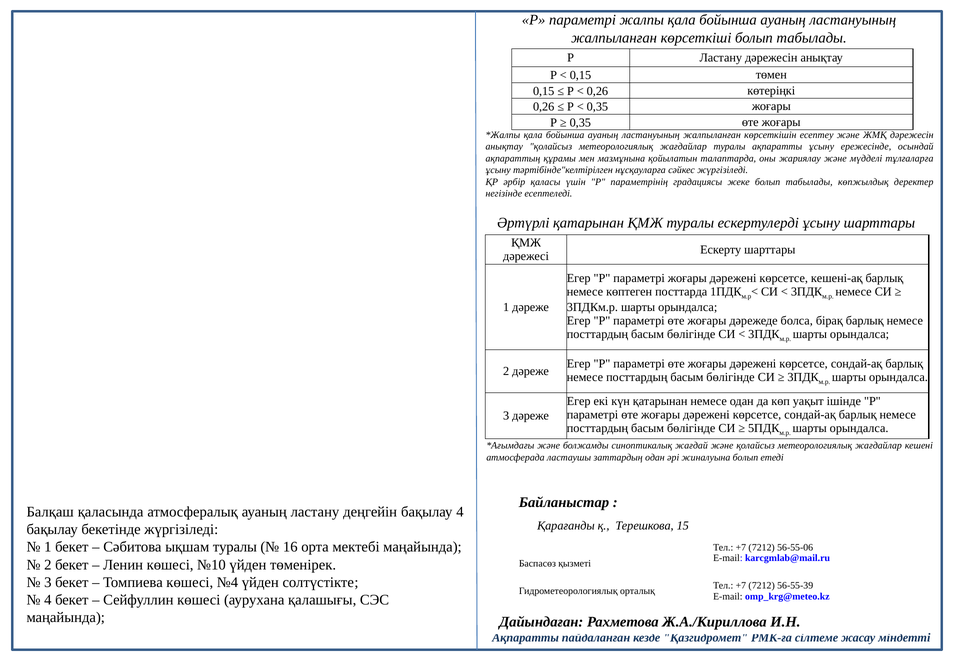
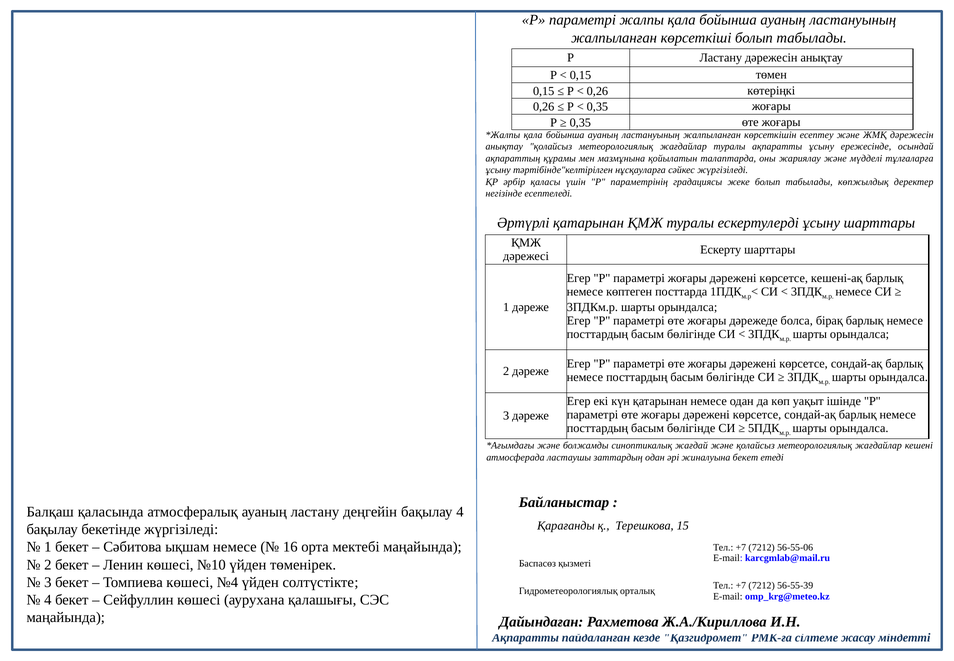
жиналуына болып: болып -> бекет (745, 457)
ықшам туралы: туралы -> немесе (235, 547)
